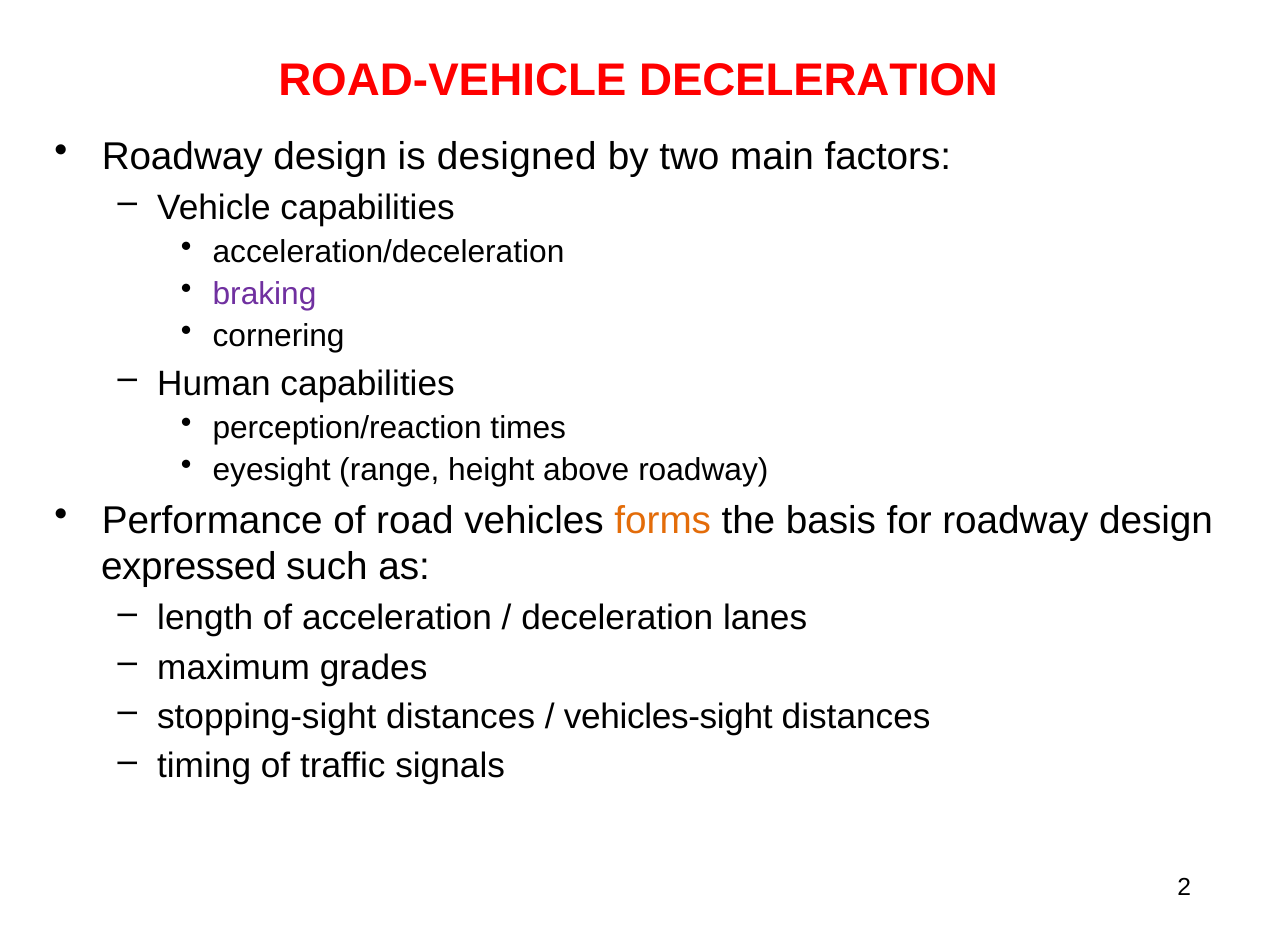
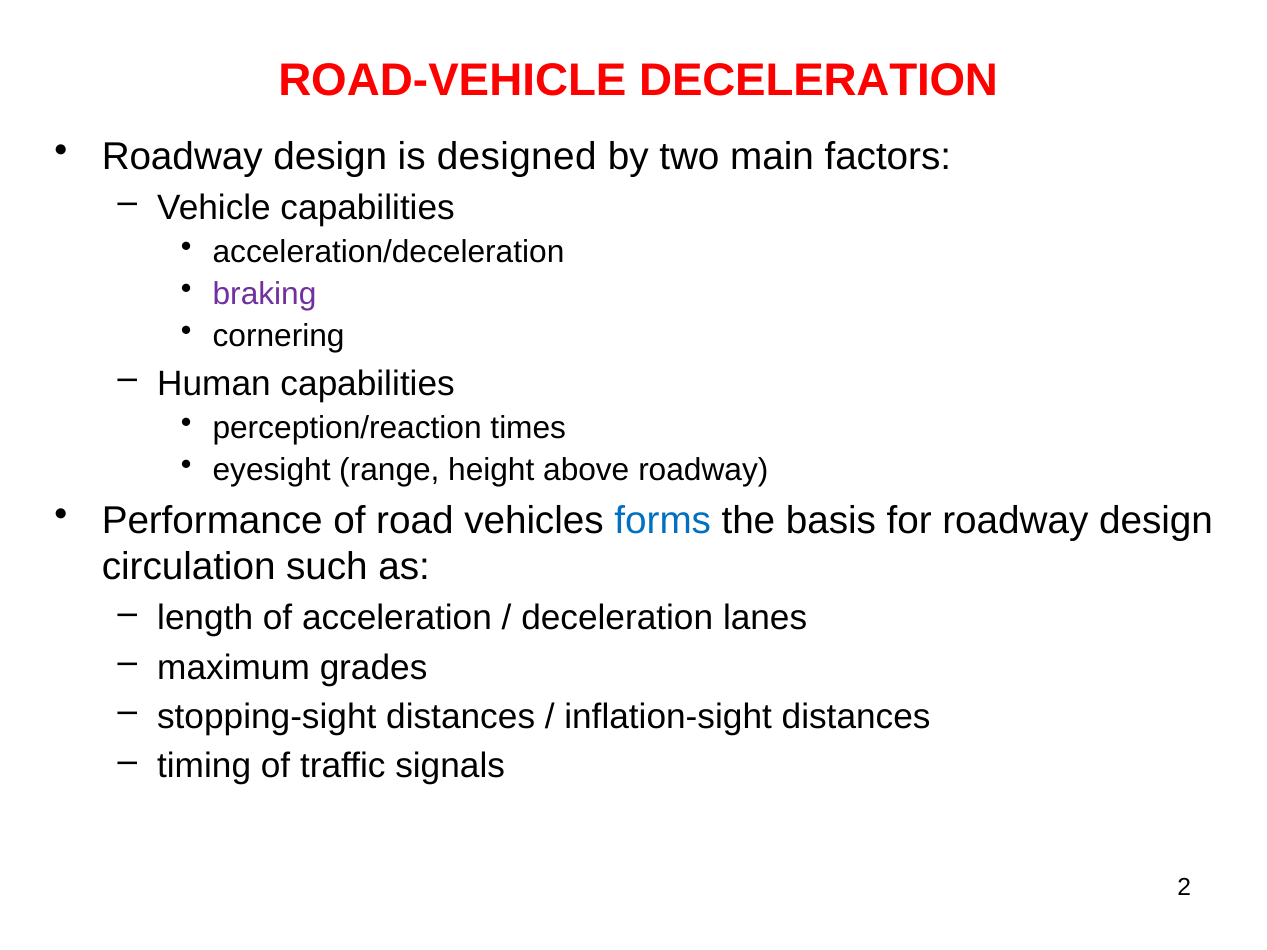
forms colour: orange -> blue (663, 521)
expressed: expressed -> circulation (189, 567)
vehicles-sight: vehicles-sight -> inflation-sight (668, 717)
